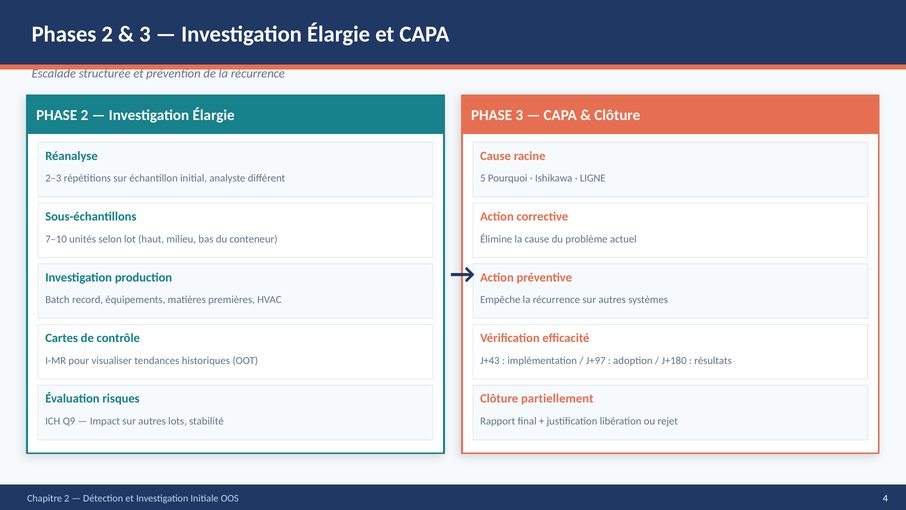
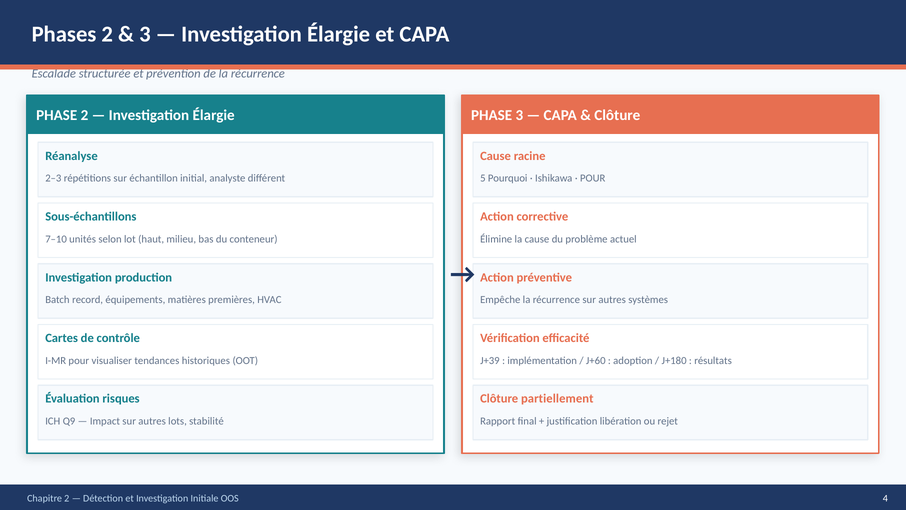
LIGNE: LIGNE -> POUR (593, 178)
J+43: J+43 -> J+39 (490, 360)
J+97: J+97 -> J+60 (596, 360)
